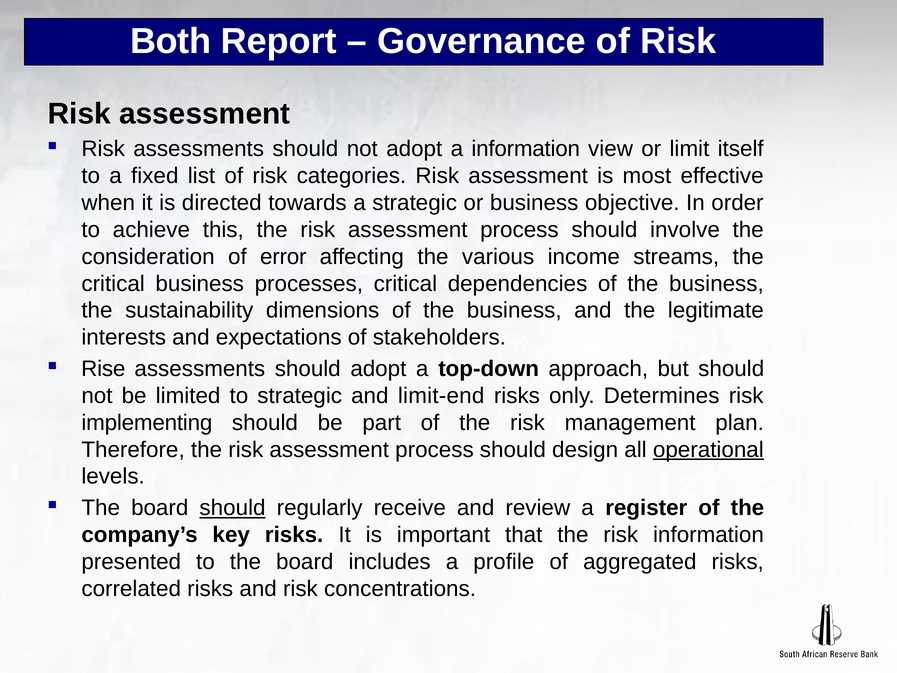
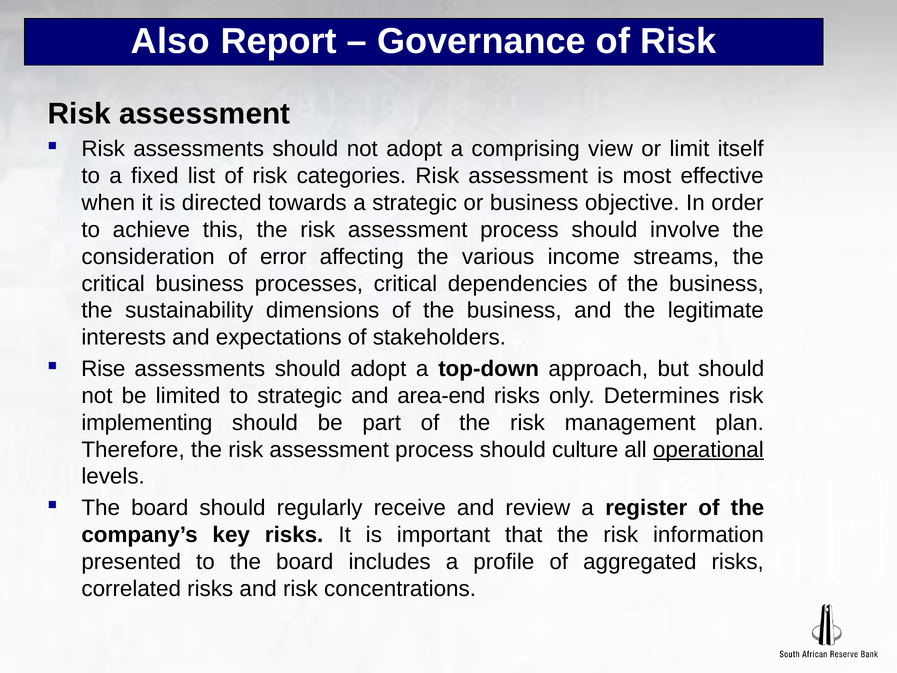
Both: Both -> Also (170, 41)
a information: information -> comprising (526, 149)
limit-end: limit-end -> area-end (441, 396)
design: design -> culture (585, 450)
should underline: present -> none (233, 508)
